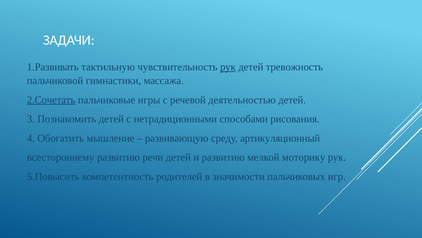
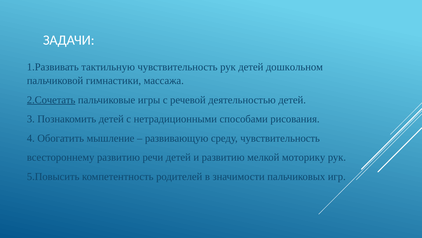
рук underline: present -> none (228, 67)
тревожность: тревожность -> дошкольном (294, 67)
среду артикуляционный: артикуляционный -> чувствительность (280, 138)
